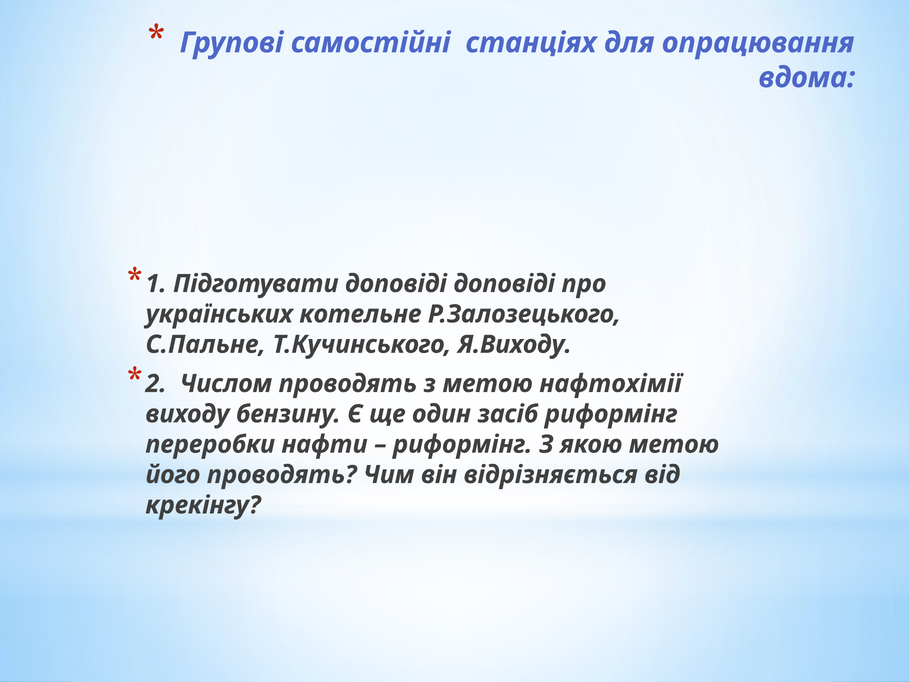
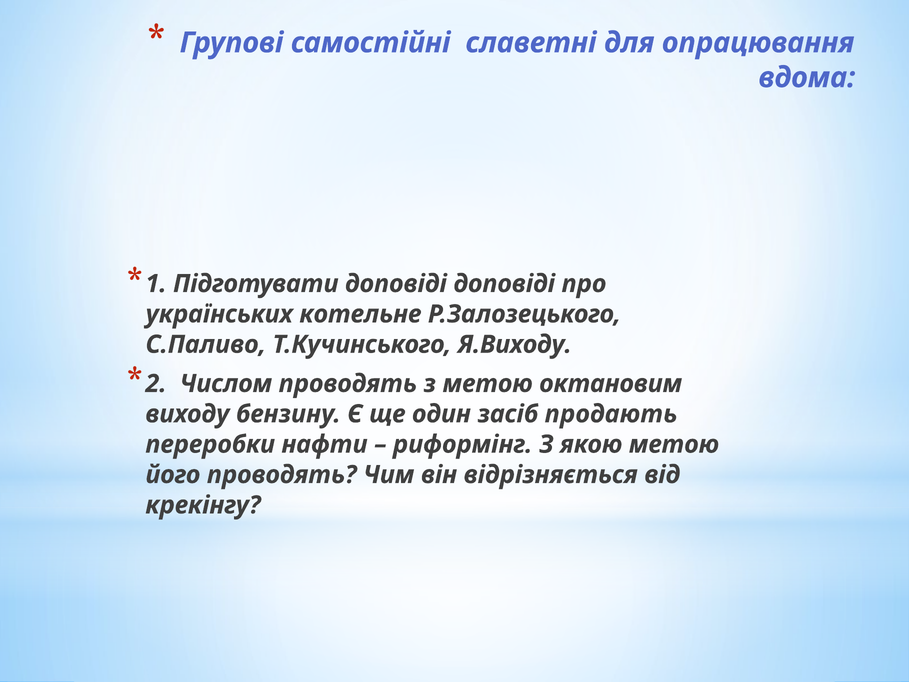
станціях: станціях -> славетні (531, 43)
С.Пальне: С.Пальне -> С.Паливо (206, 344)
нафтохімії: нафтохімії -> октановим (611, 384)
засіб риформінг: риформінг -> продають (611, 414)
